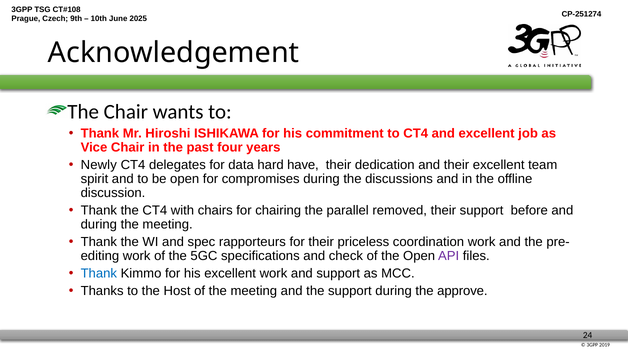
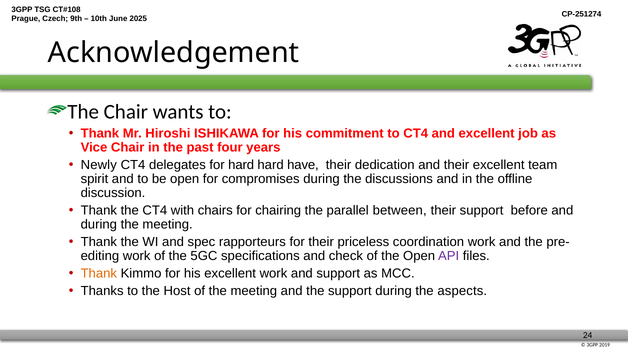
for data: data -> hard (241, 165)
removed: removed -> between (400, 211)
Thank colour: blue -> orange (99, 274)
approve: approve -> aspects (462, 291)
